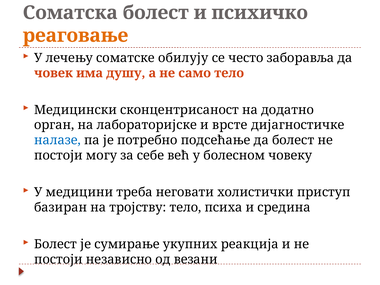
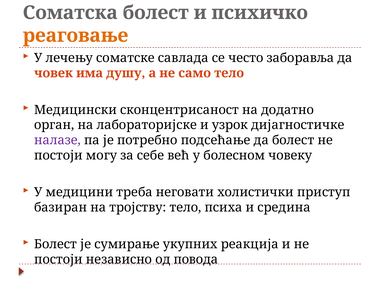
обилују: обилују -> савлада (183, 58)
врсте: врсте -> узрок (230, 125)
налазе colour: blue -> purple (57, 140)
везани: везани -> повода (196, 259)
